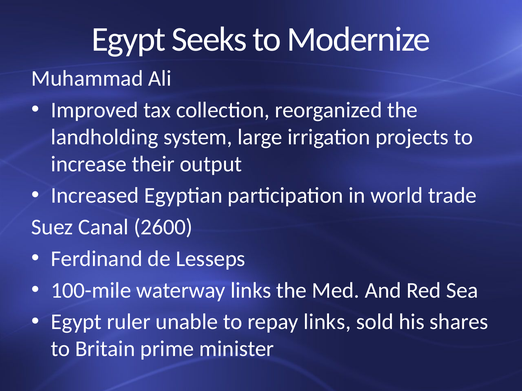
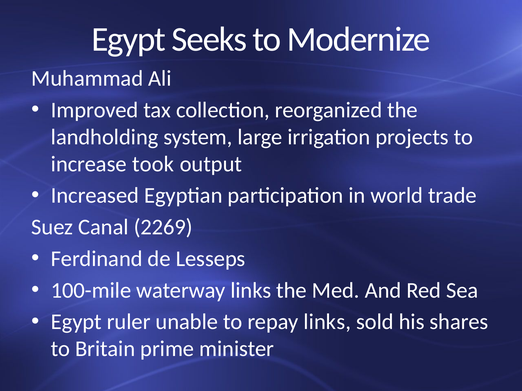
their: their -> took (153, 164)
2600: 2600 -> 2269 (163, 227)
